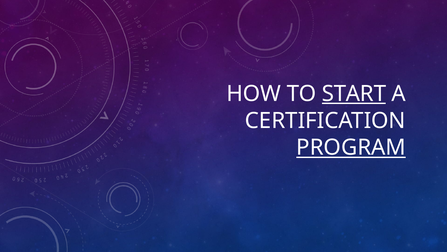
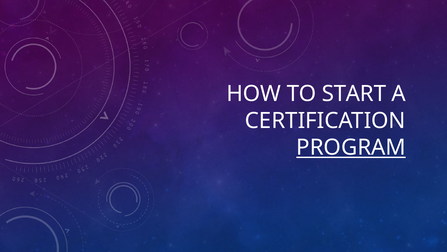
START underline: present -> none (354, 94)
